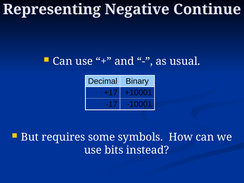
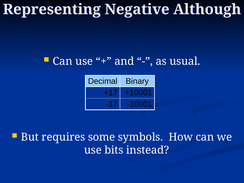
Continue: Continue -> Although (207, 9)
